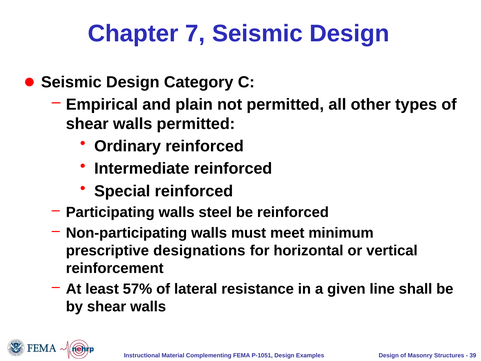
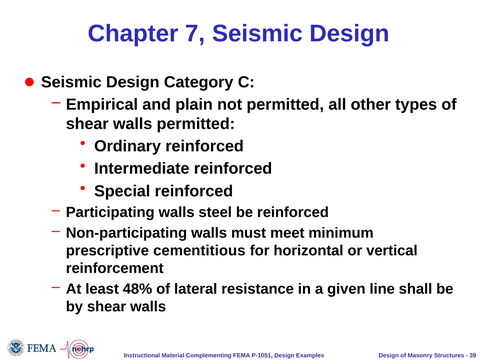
designations: designations -> cementitious (199, 250)
57%: 57% -> 48% (138, 289)
